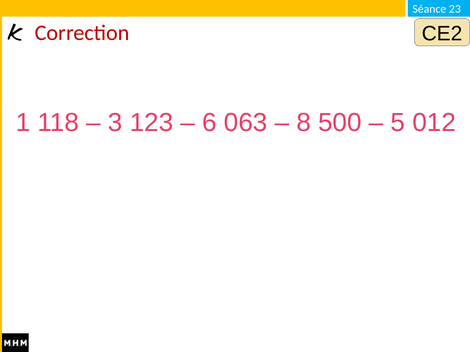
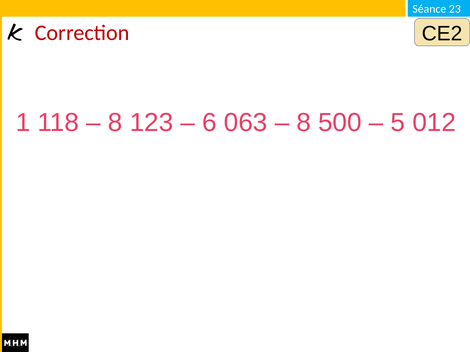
3: 3 -> 8 (115, 123)
